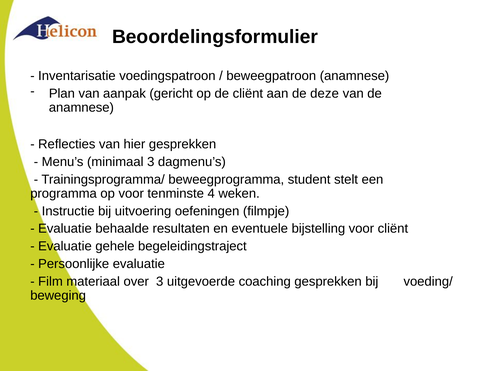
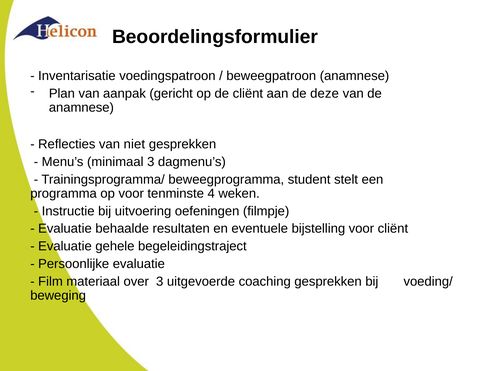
hier: hier -> niet (134, 144)
